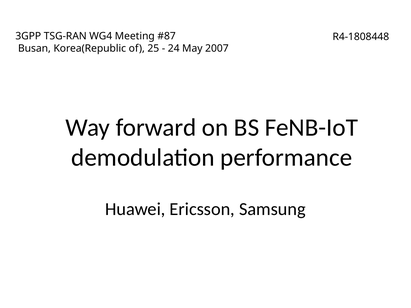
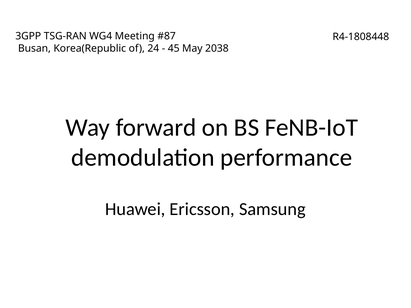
25: 25 -> 24 (153, 48)
24: 24 -> 45 (174, 48)
2007: 2007 -> 2038 (217, 48)
